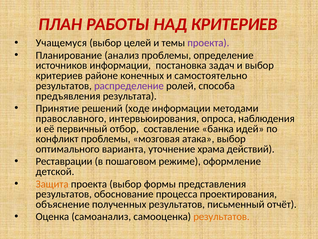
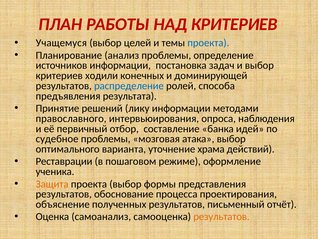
проекта colour: purple -> blue (208, 43)
районе: районе -> ходили (102, 75)
самостоятельно: самостоятельно -> доминирующей (211, 75)
распределение colour: purple -> blue (129, 86)
ходе: ходе -> лику (137, 108)
конфликт: конфликт -> судебное (57, 139)
детской: детской -> ученика (55, 171)
